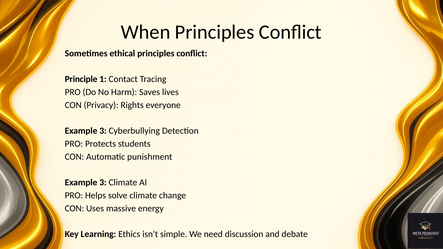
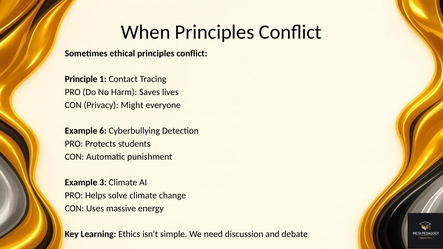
Rights: Rights -> Might (132, 105)
3: 3 -> 6 (103, 131)
